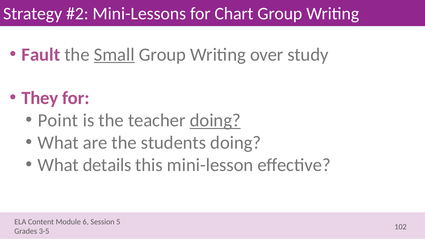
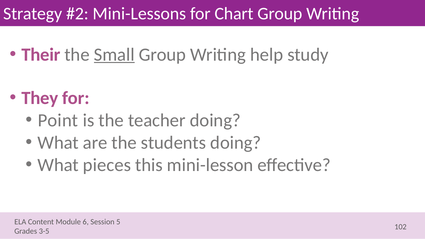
Fault: Fault -> Their (41, 55)
over: over -> help (267, 55)
doing underline: present -> none (215, 120)
details: details -> pieces (107, 165)
